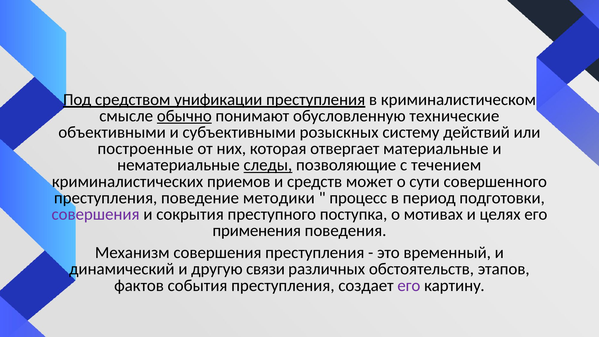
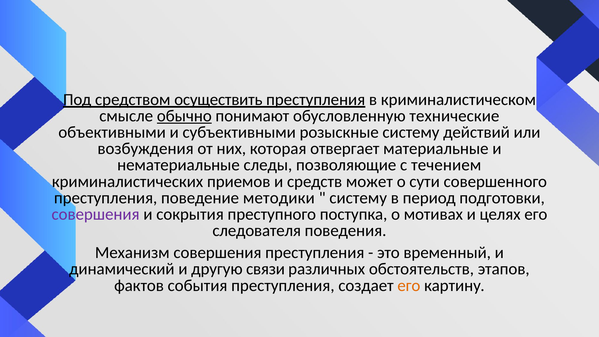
унификации: унификации -> осуществить (218, 99)
розыскных: розыскных -> розыскные (339, 132)
построенные: построенные -> возбуждения (146, 149)
следы underline: present -> none (268, 165)
процесс: процесс -> систему (358, 198)
применения: применения -> следователя (257, 231)
его colour: purple -> orange (409, 285)
